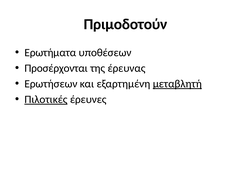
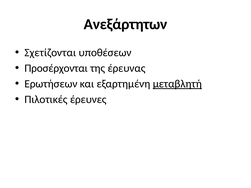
Πριμοδοτούν: Πριμοδοτούν -> Ανεξάρτητων (126, 24)
Ερωτήματα: Ερωτήματα -> Σχετίζονται (50, 53)
Πιλοτικές underline: present -> none (46, 100)
